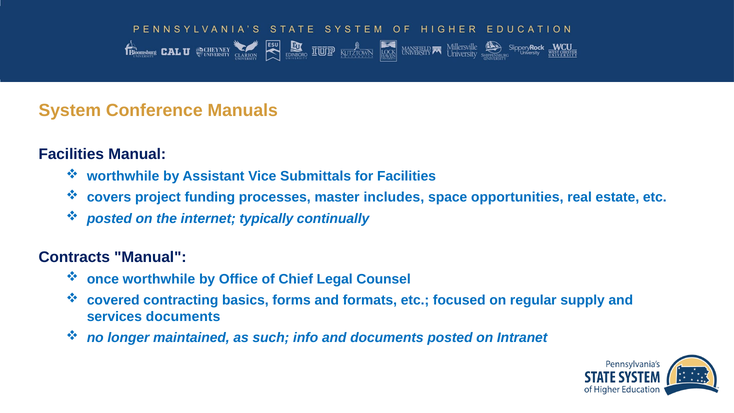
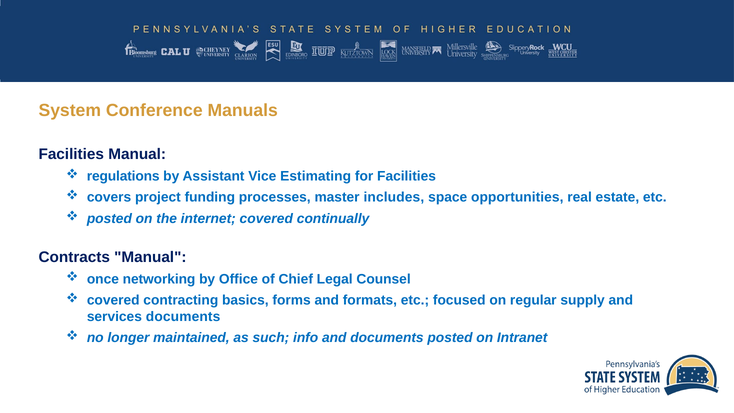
worthwhile: worthwhile -> regulations (123, 176)
Submittals: Submittals -> Estimating (316, 176)
internet typically: typically -> covered (266, 218)
once worthwhile: worthwhile -> networking (159, 279)
